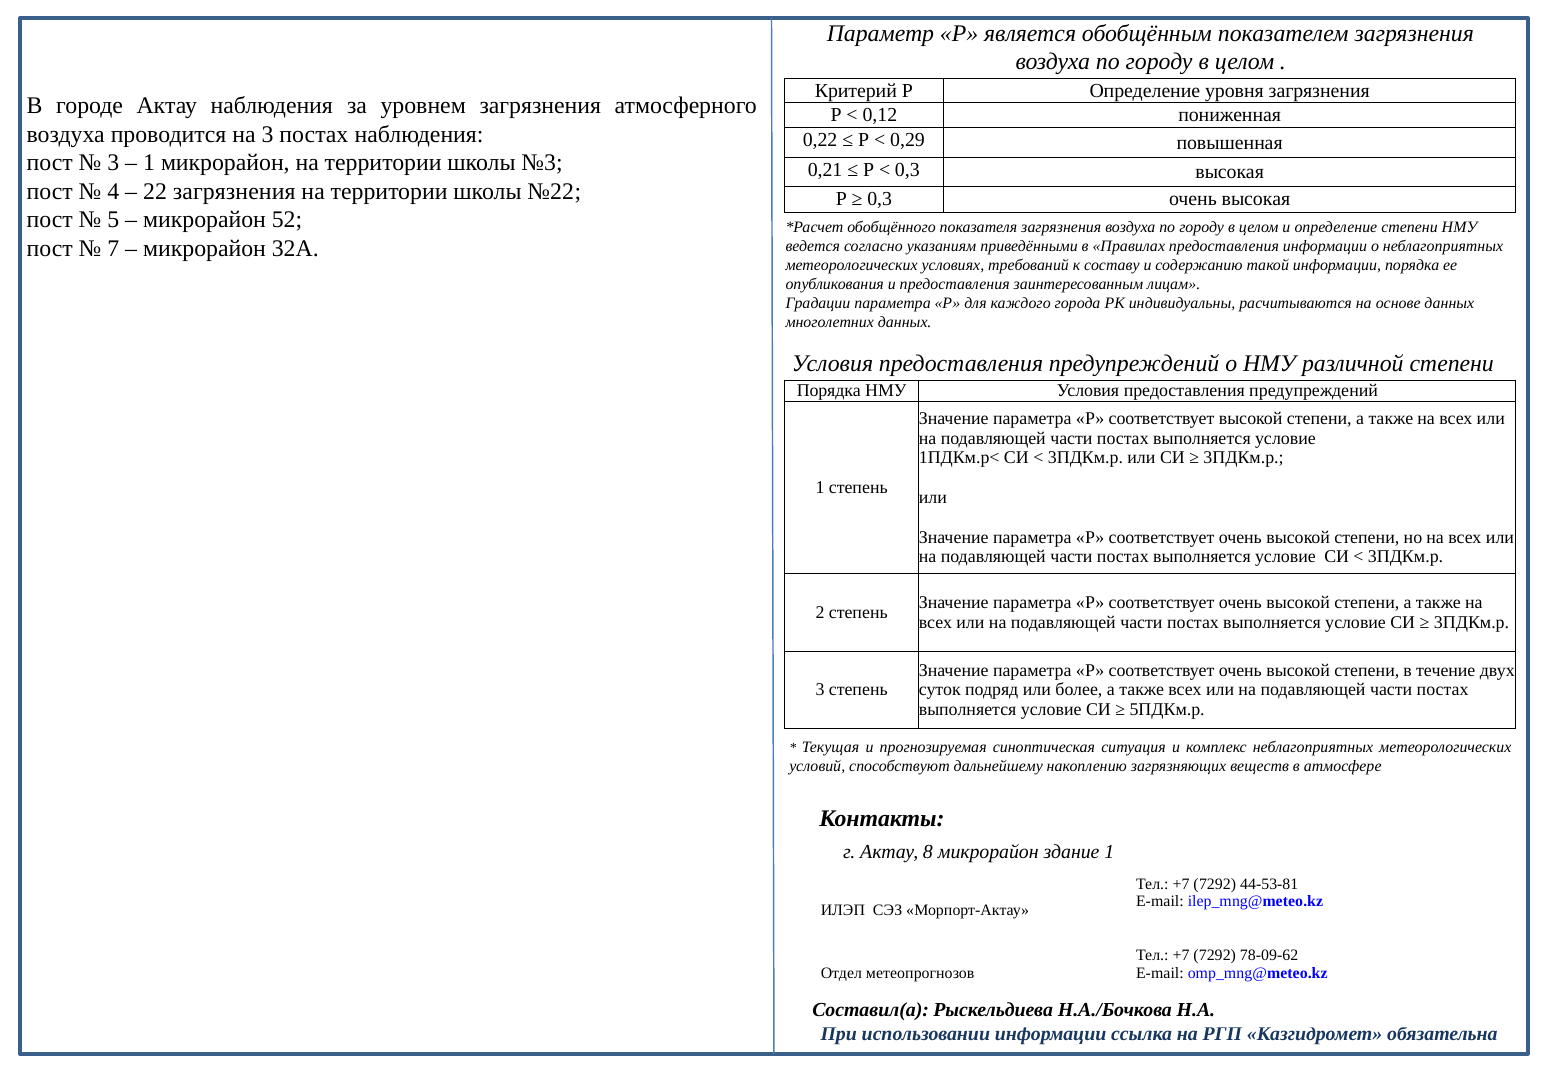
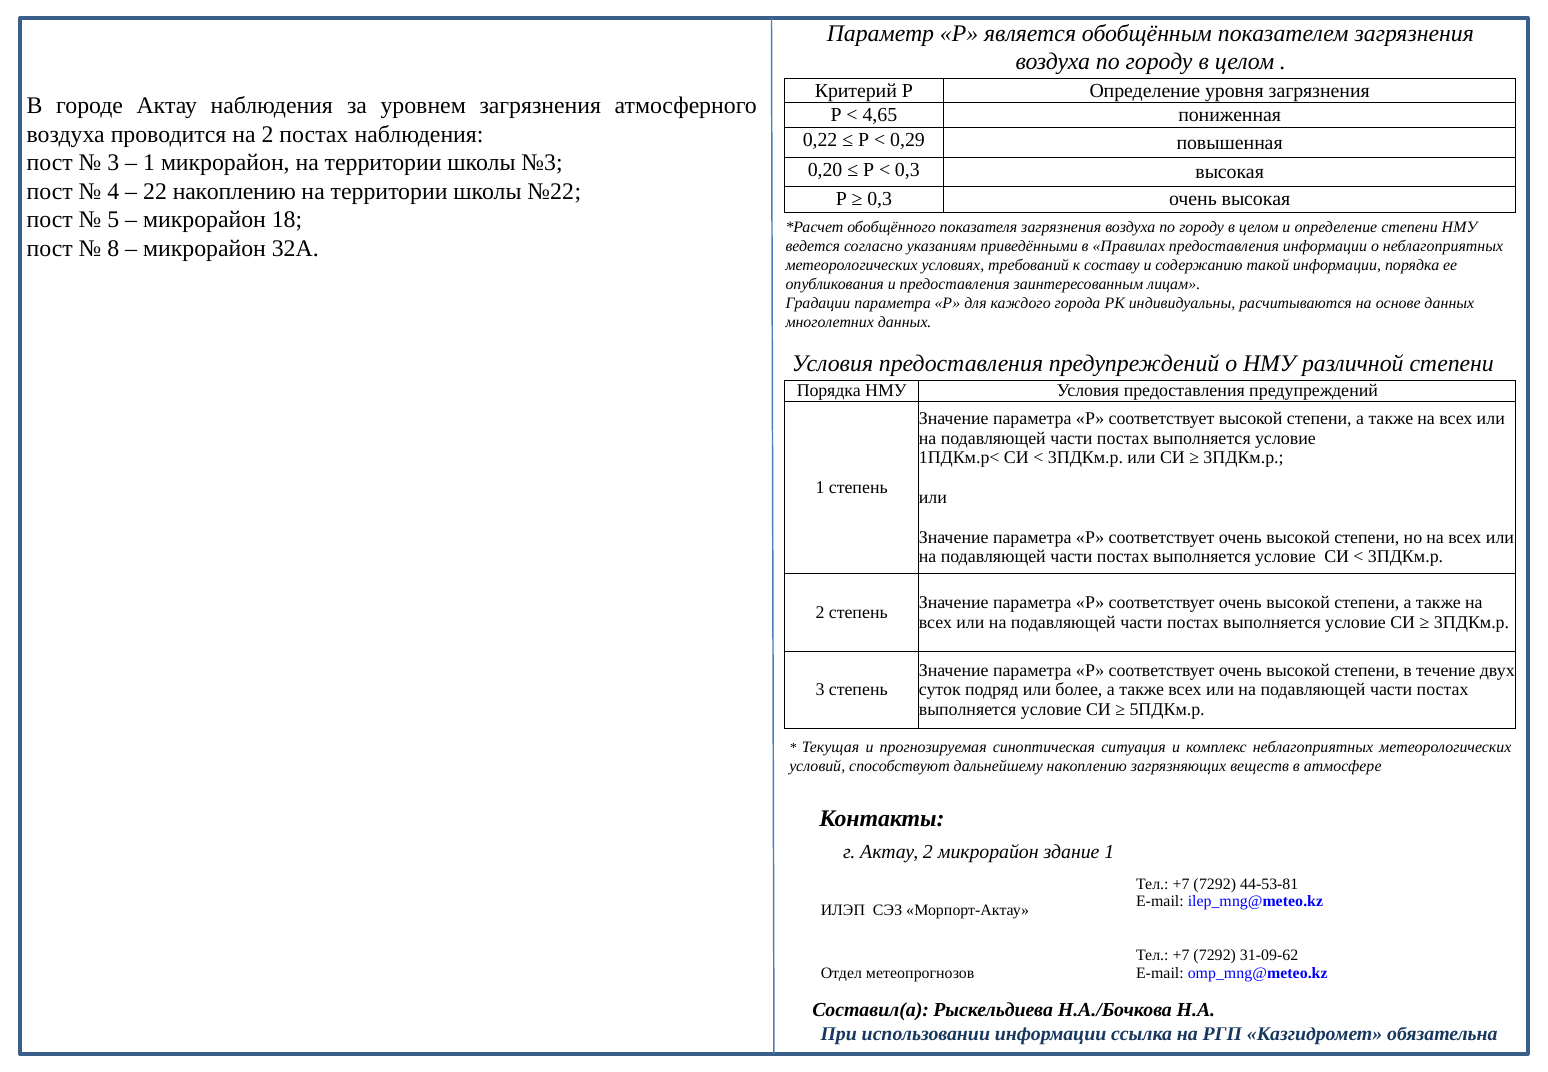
0,12: 0,12 -> 4,65 (880, 115)
на 3: 3 -> 2 (267, 134)
0,21: 0,21 -> 0,20 (825, 170)
22 загрязнения: загрязнения -> накоплению (234, 191)
52: 52 -> 18 (287, 220)
7: 7 -> 8 (113, 249)
Актау 8: 8 -> 2 (928, 852)
78-09-62: 78-09-62 -> 31-09-62 (1269, 955)
